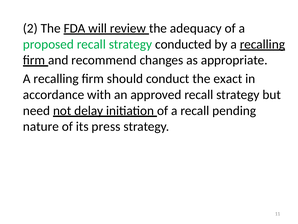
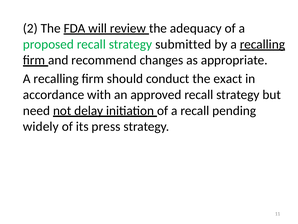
conducted: conducted -> submitted (183, 44)
nature: nature -> widely (41, 126)
